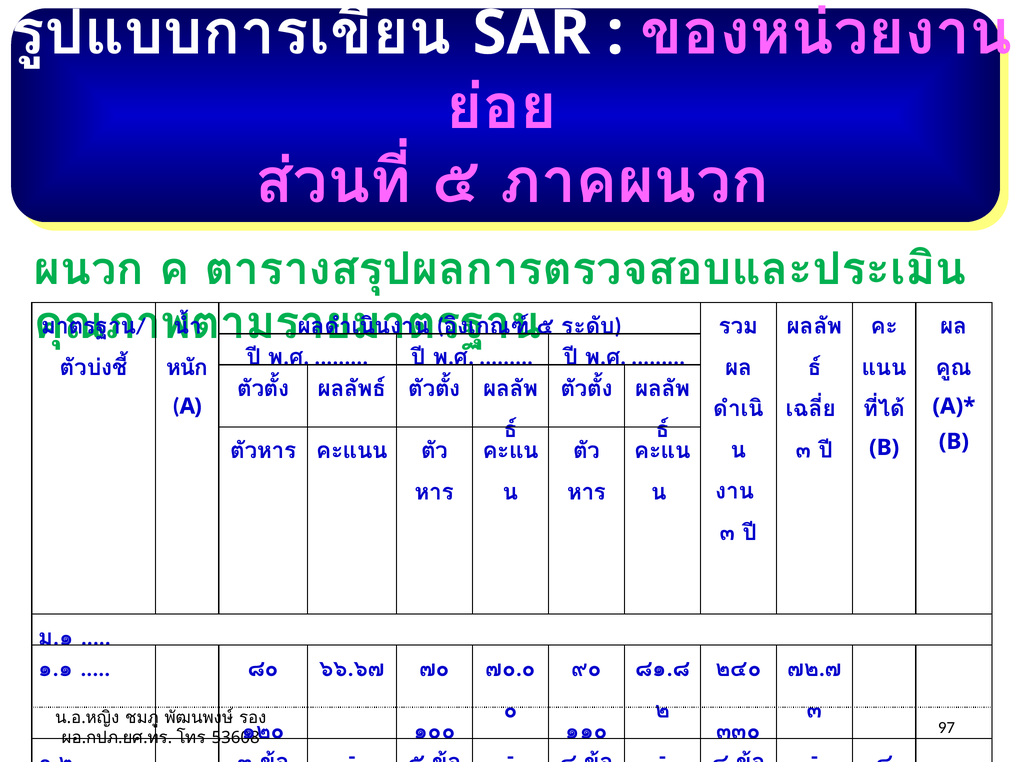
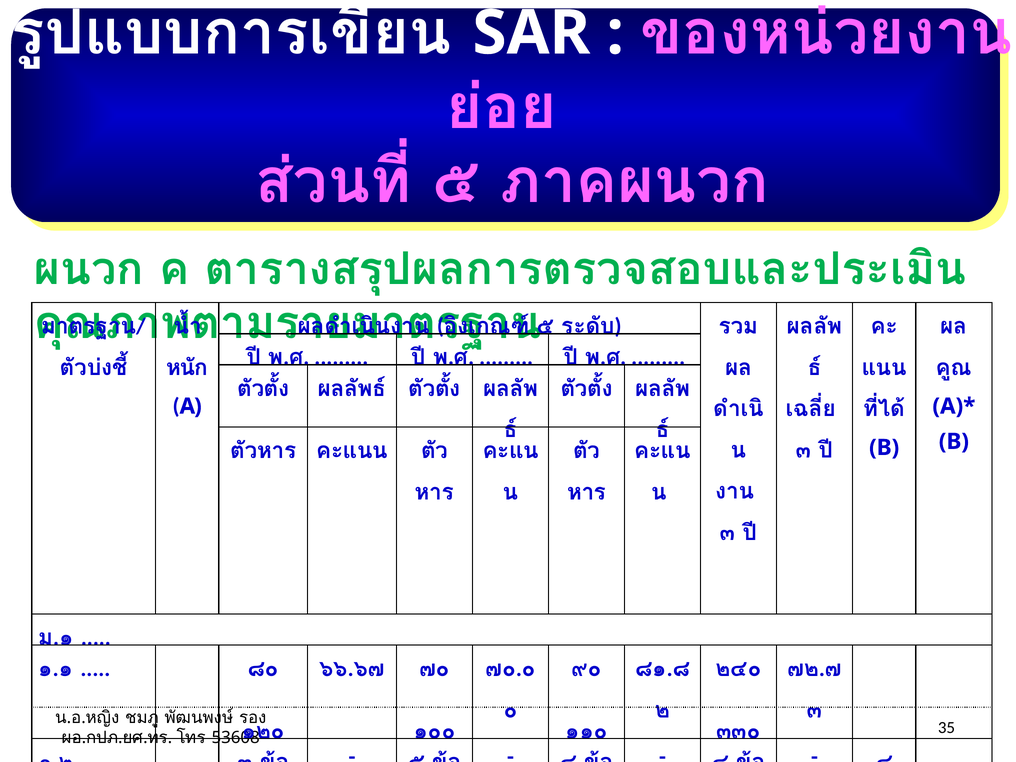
97: 97 -> 35 (946, 728)
